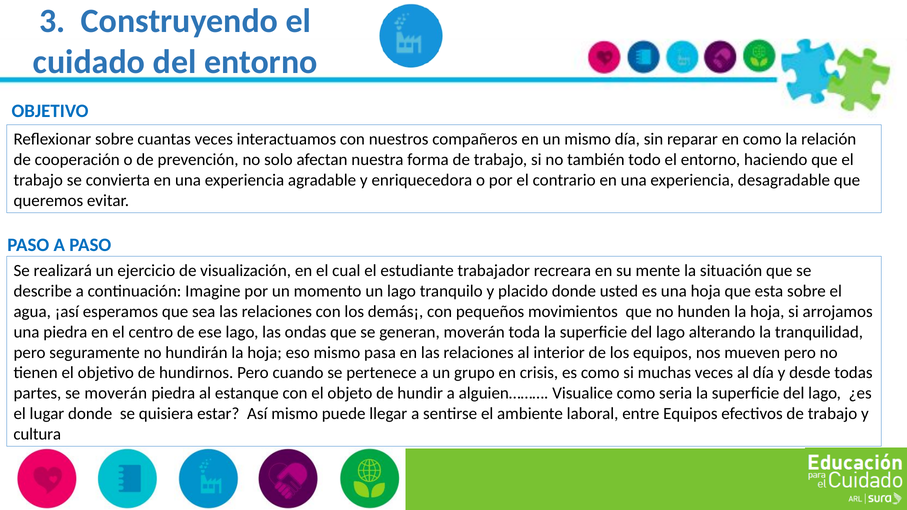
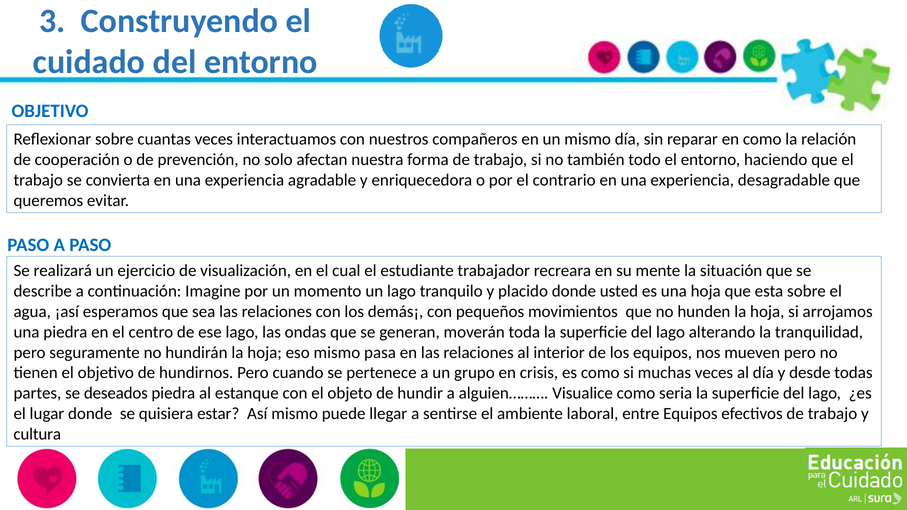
se moverán: moverán -> deseados (116, 393)
